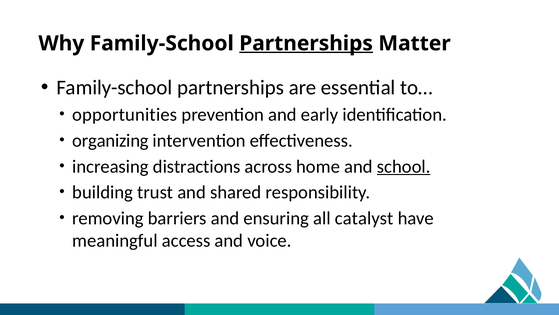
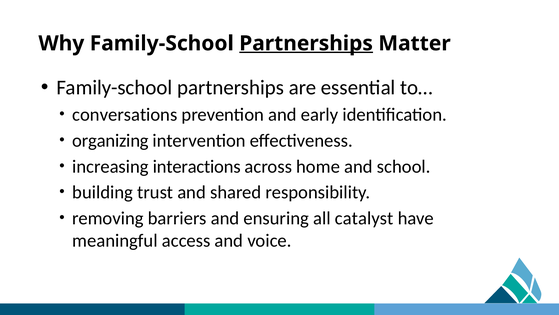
opportunities: opportunities -> conversations (125, 115)
distractions: distractions -> interactions (197, 166)
school underline: present -> none (404, 166)
